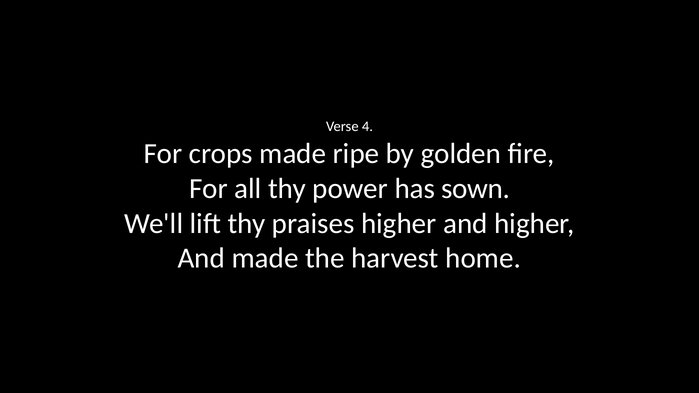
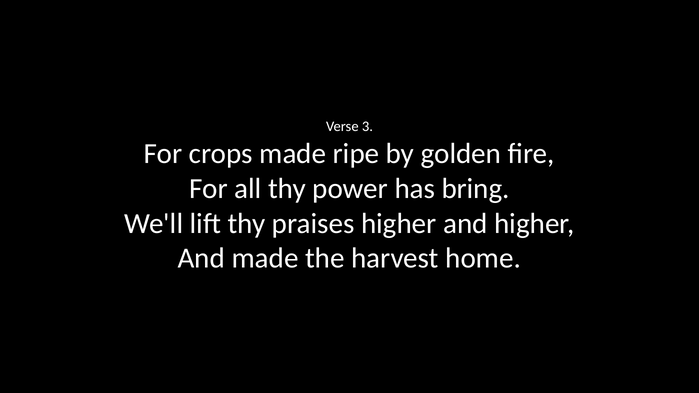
4: 4 -> 3 (367, 126)
sown: sown -> bring (476, 189)
